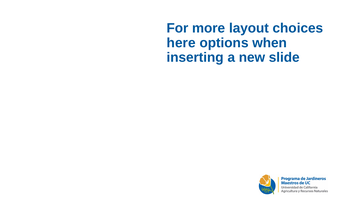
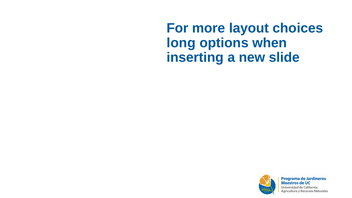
here: here -> long (181, 43)
